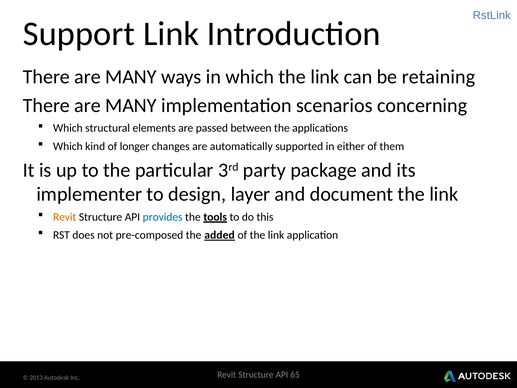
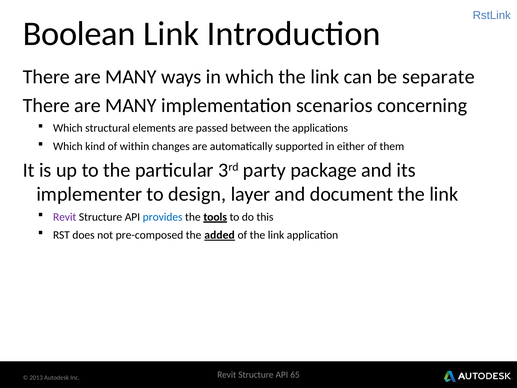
Support: Support -> Boolean (79, 34)
retaining: retaining -> separate (438, 77)
longer: longer -> within (135, 146)
Revit colour: orange -> purple (65, 217)
